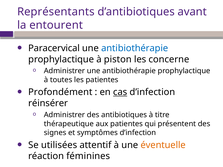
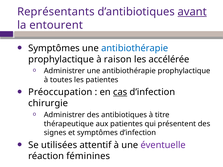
avant underline: none -> present (192, 12)
Paracervical: Paracervical -> Symptômes (54, 48)
piston: piston -> raison (118, 59)
concerne: concerne -> accélérée (169, 59)
Profondément: Profondément -> Préoccupation (60, 92)
réinsérer: réinsérer -> chirurgie (48, 103)
éventuelle colour: orange -> purple (163, 145)
